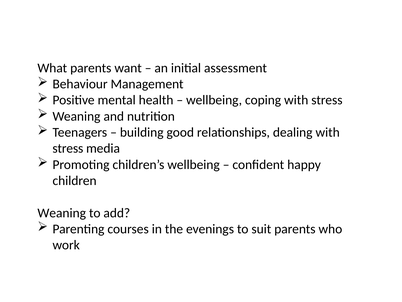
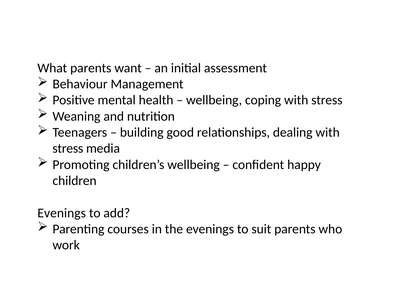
Weaning: Weaning -> Evenings (62, 213)
